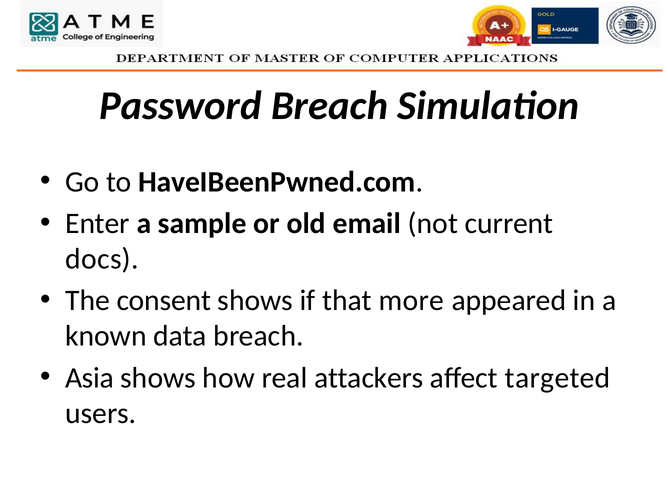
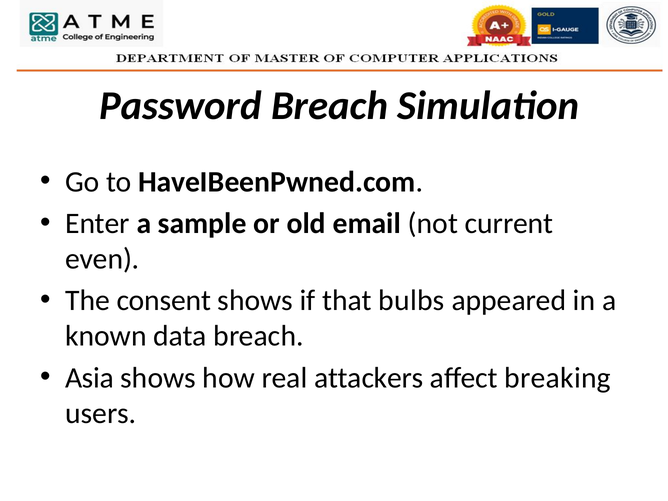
docs: docs -> even (102, 259)
more: more -> bulbs (411, 301)
targeted: targeted -> breaking (558, 378)
